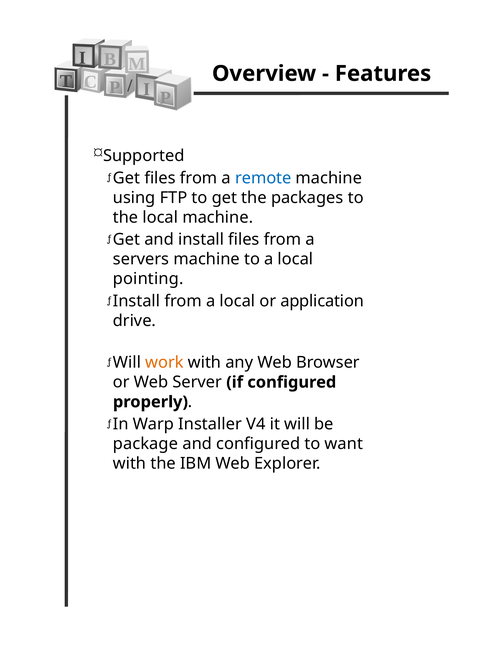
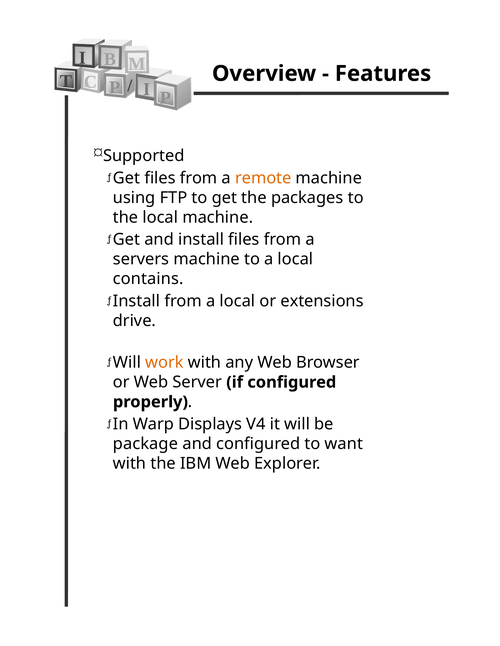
remote colour: blue -> orange (263, 178)
pointing: pointing -> contains (148, 279)
application: application -> extensions (322, 301)
Installer: Installer -> Displays (210, 424)
